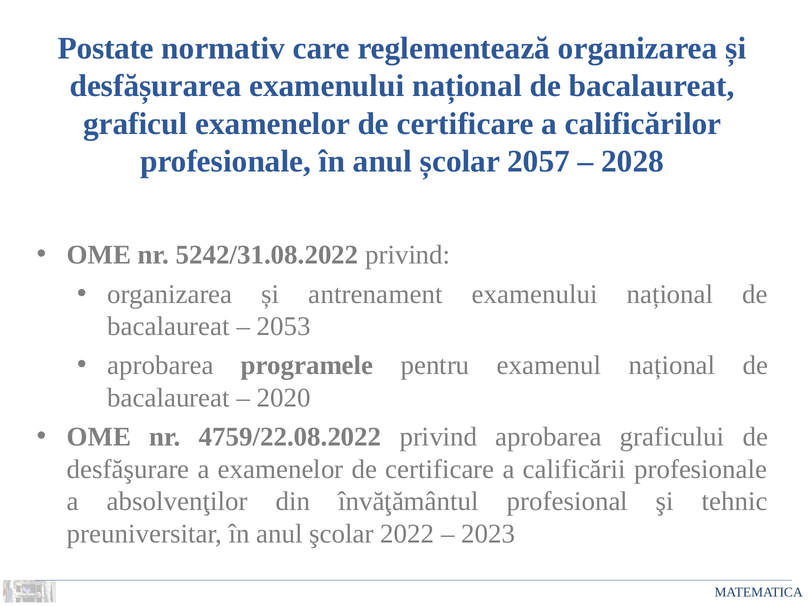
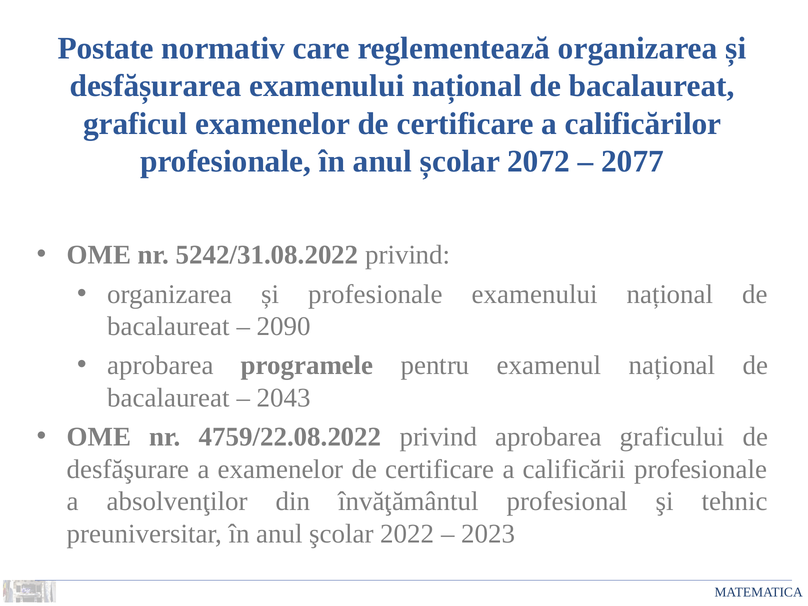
2057: 2057 -> 2072 (539, 161)
2028: 2028 -> 2077 (633, 161)
și antrenament: antrenament -> profesionale (376, 294)
2053: 2053 -> 2090 (284, 326)
2020: 2020 -> 2043 (284, 398)
